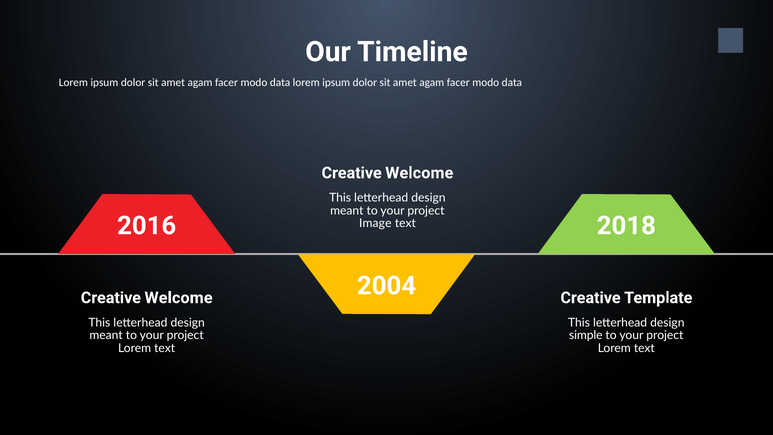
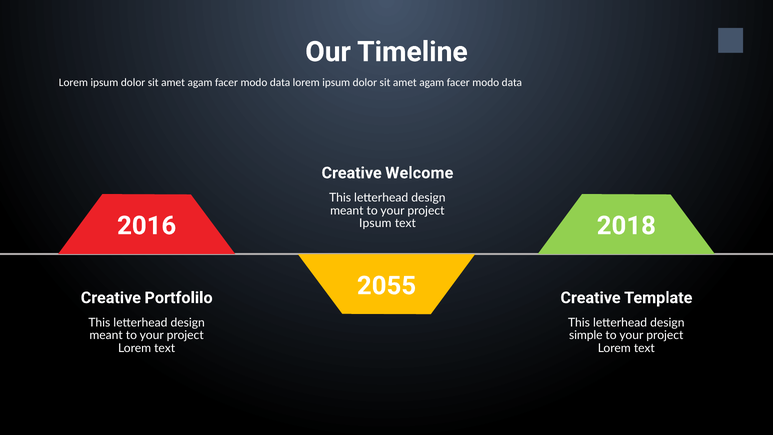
Image: Image -> Ipsum (375, 223)
2004: 2004 -> 2055 (386, 286)
Welcome: Welcome -> Portfolilo (179, 298)
